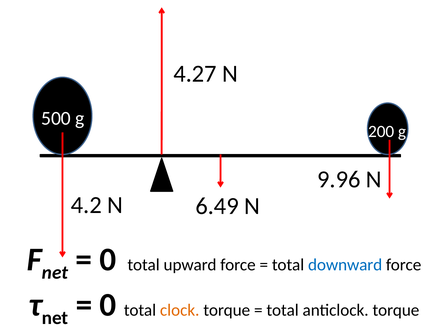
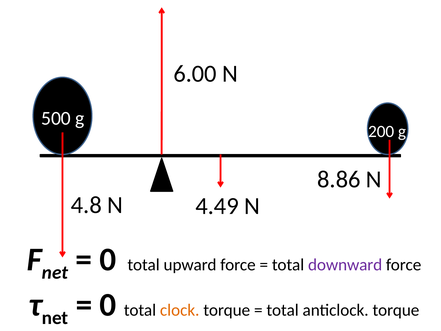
4.27: 4.27 -> 6.00 (195, 74)
9.96: 9.96 -> 8.86 (339, 179)
4.2: 4.2 -> 4.8 (86, 205)
6.49: 6.49 -> 4.49 (217, 206)
downward colour: blue -> purple (345, 265)
